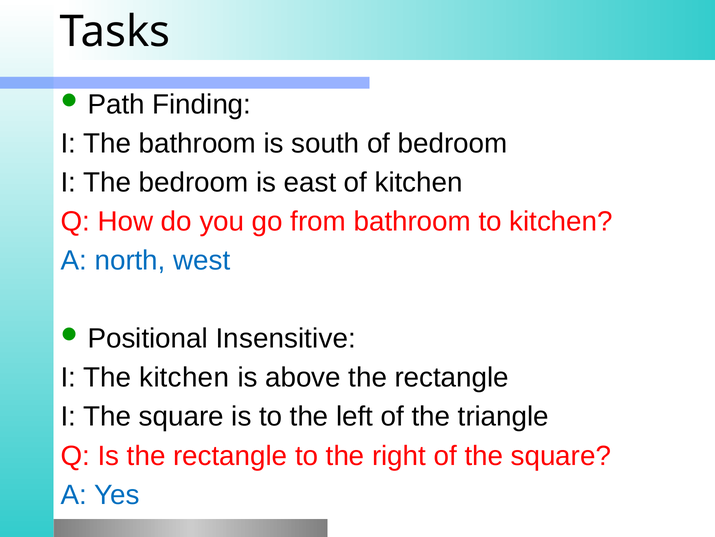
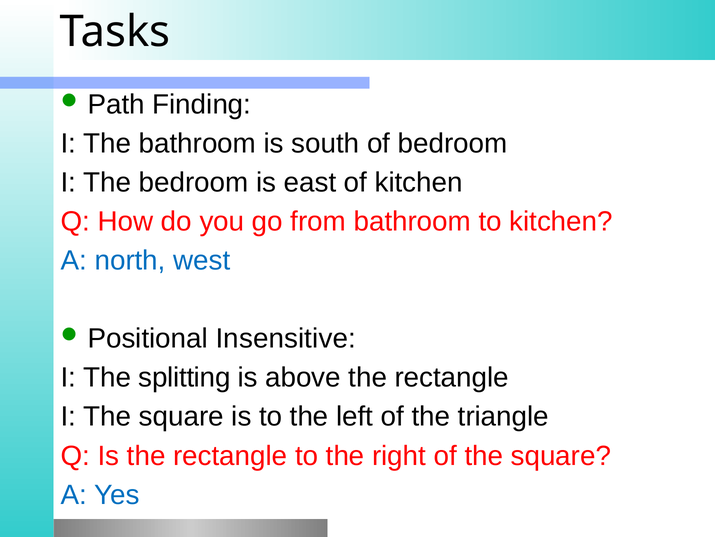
The kitchen: kitchen -> splitting (184, 377)
